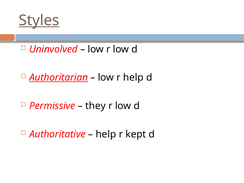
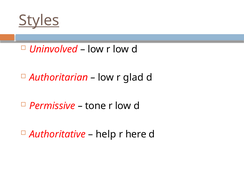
Authoritarian underline: present -> none (59, 78)
r help: help -> glad (133, 78)
they: they -> tone (96, 106)
kept: kept -> here (136, 134)
